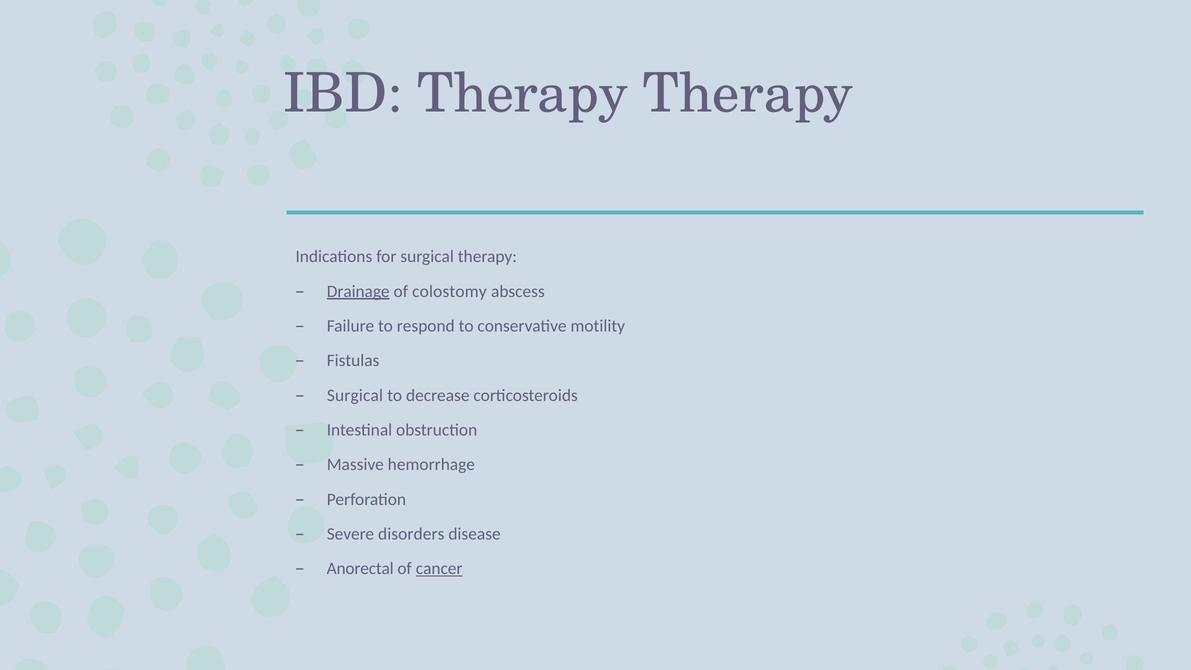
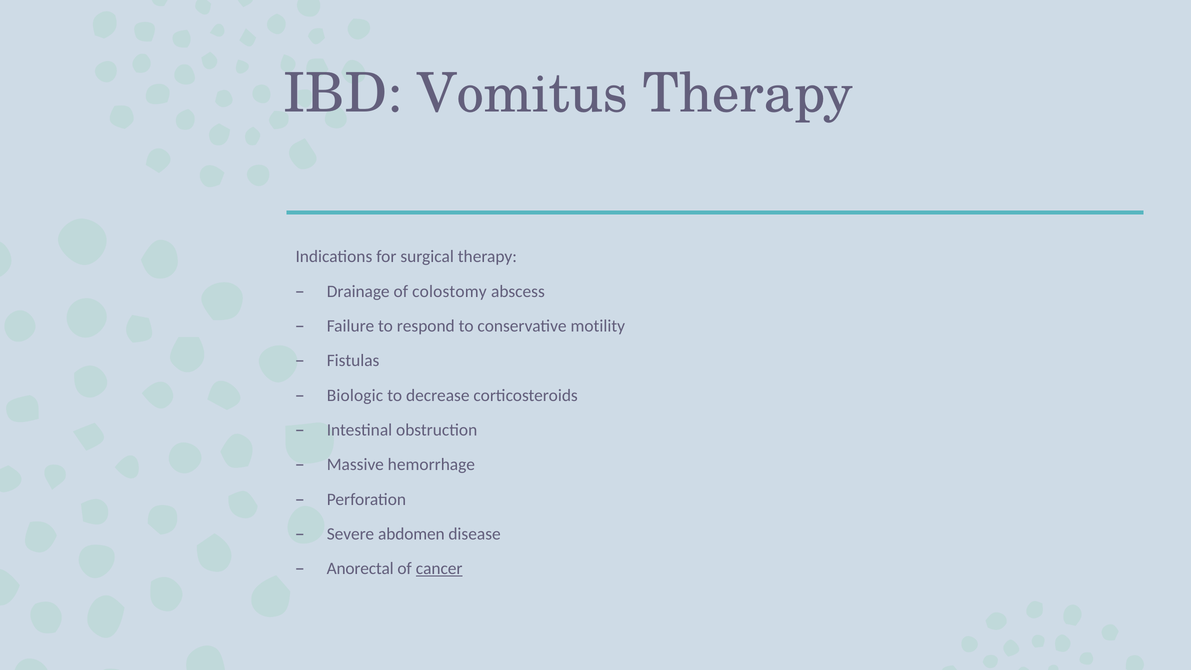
IBD Therapy: Therapy -> Vomitus (523, 94)
Drainage underline: present -> none (358, 291)
Surgical: Surgical -> Biologic (355, 395)
disorders: disorders -> abdomen (411, 534)
